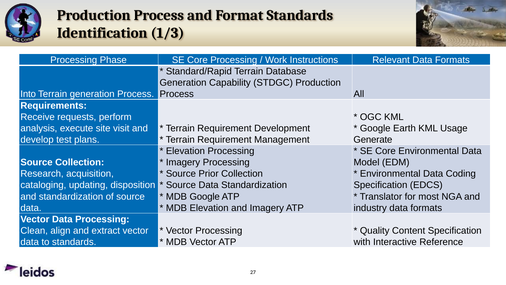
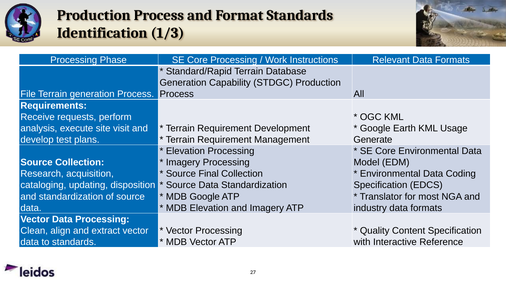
Into: Into -> File (28, 94)
Prior: Prior -> Final (209, 174)
